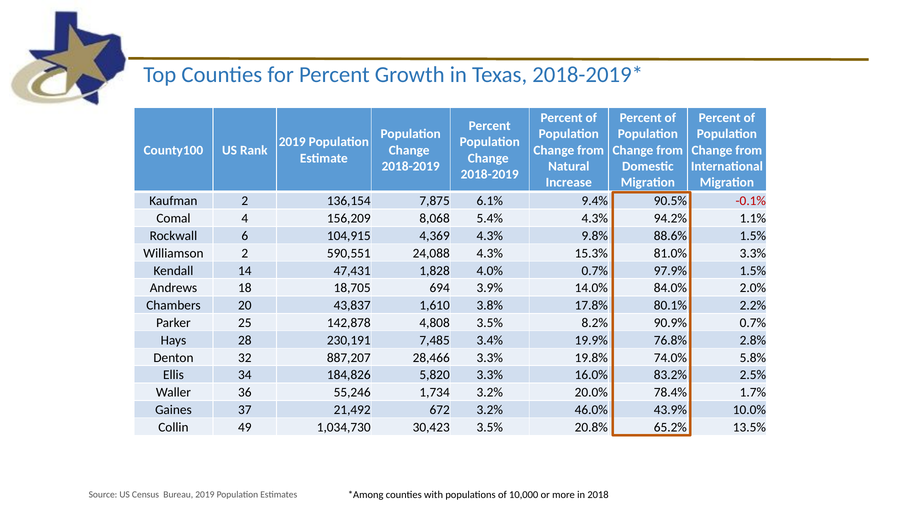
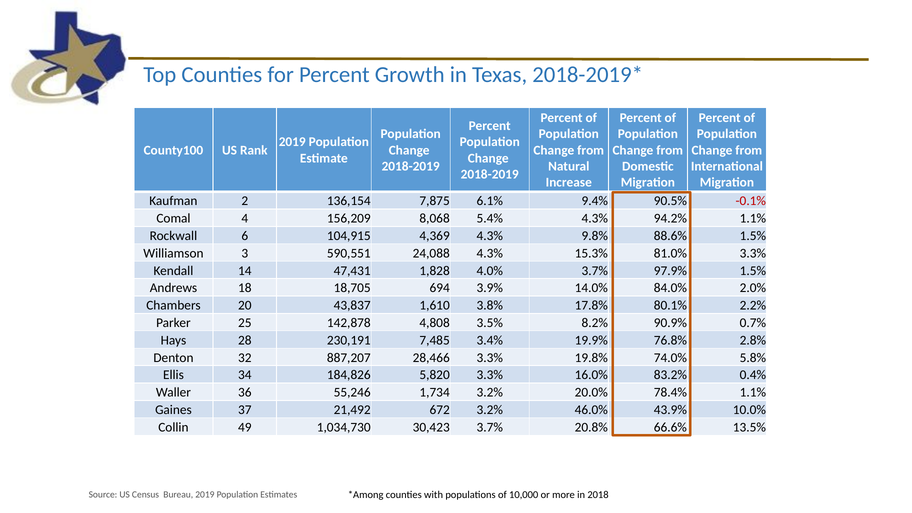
Williamson 2: 2 -> 3 (245, 253)
4.0% 0.7%: 0.7% -> 3.7% (595, 271)
2.5%: 2.5% -> 0.4% (753, 375)
78.4% 1.7%: 1.7% -> 1.1% (753, 392)
30,423 3.5%: 3.5% -> 3.7% (490, 427)
65.2%: 65.2% -> 66.6% (670, 427)
